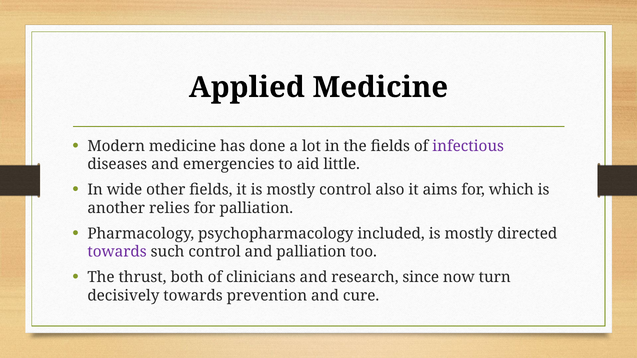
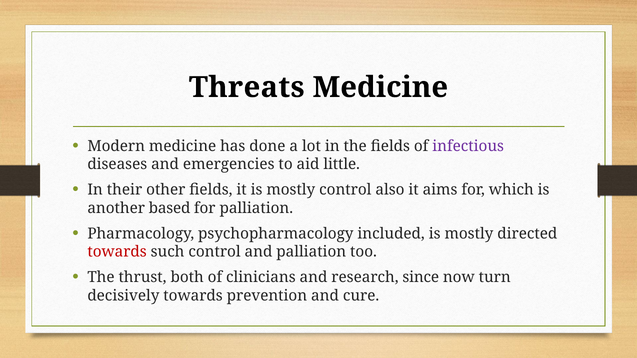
Applied: Applied -> Threats (247, 87)
wide: wide -> their (125, 190)
relies: relies -> based (170, 208)
towards colour: purple -> red (117, 252)
